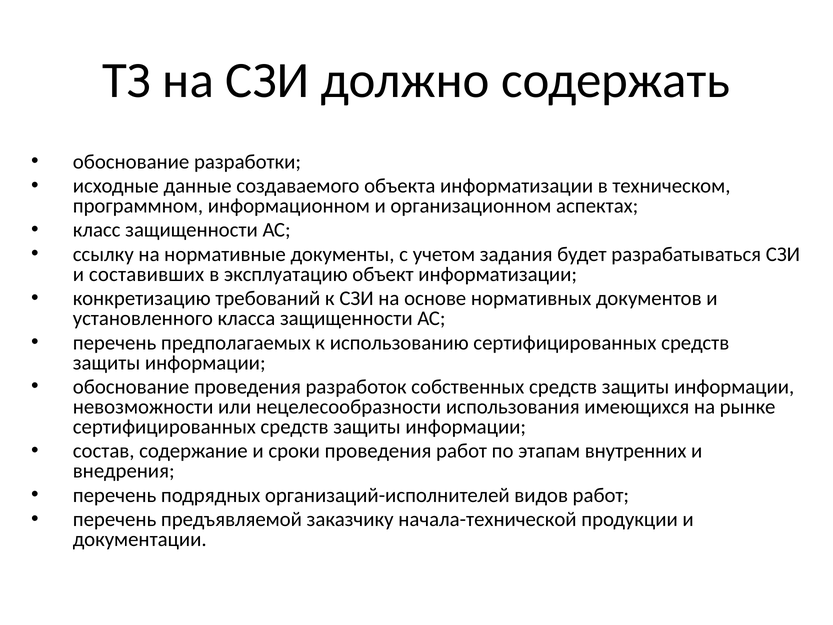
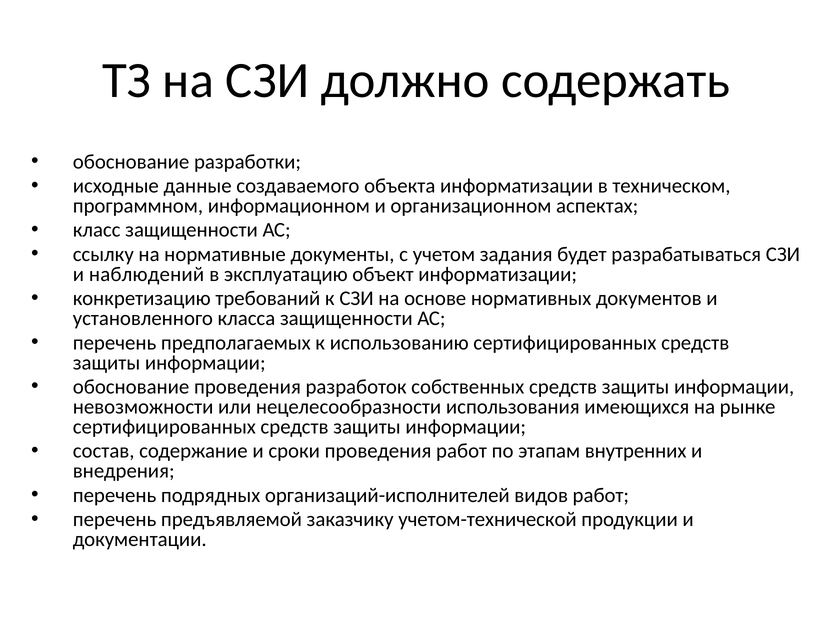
составивших: составивших -> наблюдений (147, 274)
начала-технической: начала-технической -> учетом-технической (487, 519)
